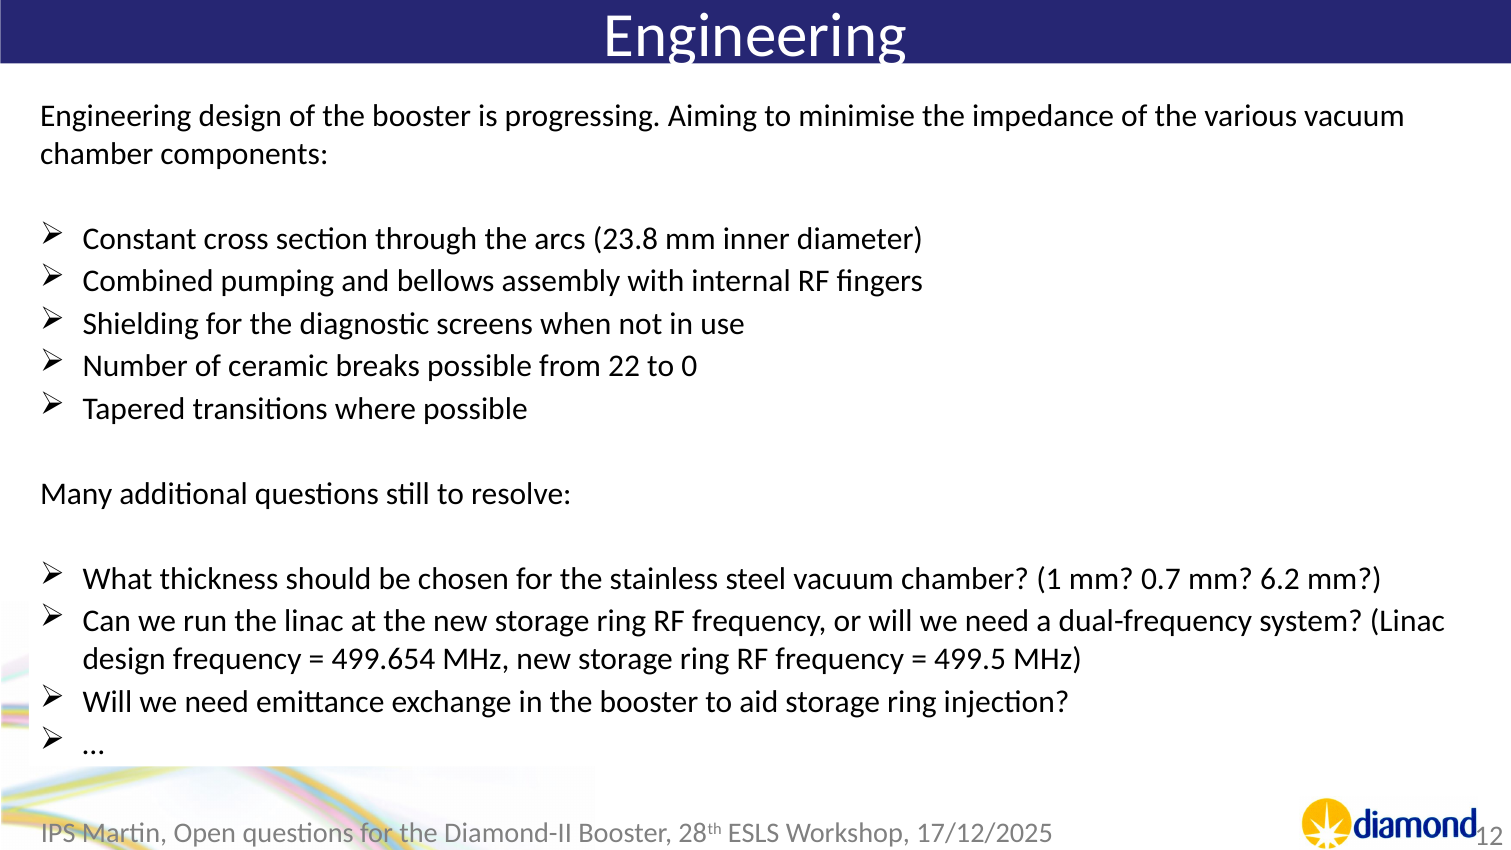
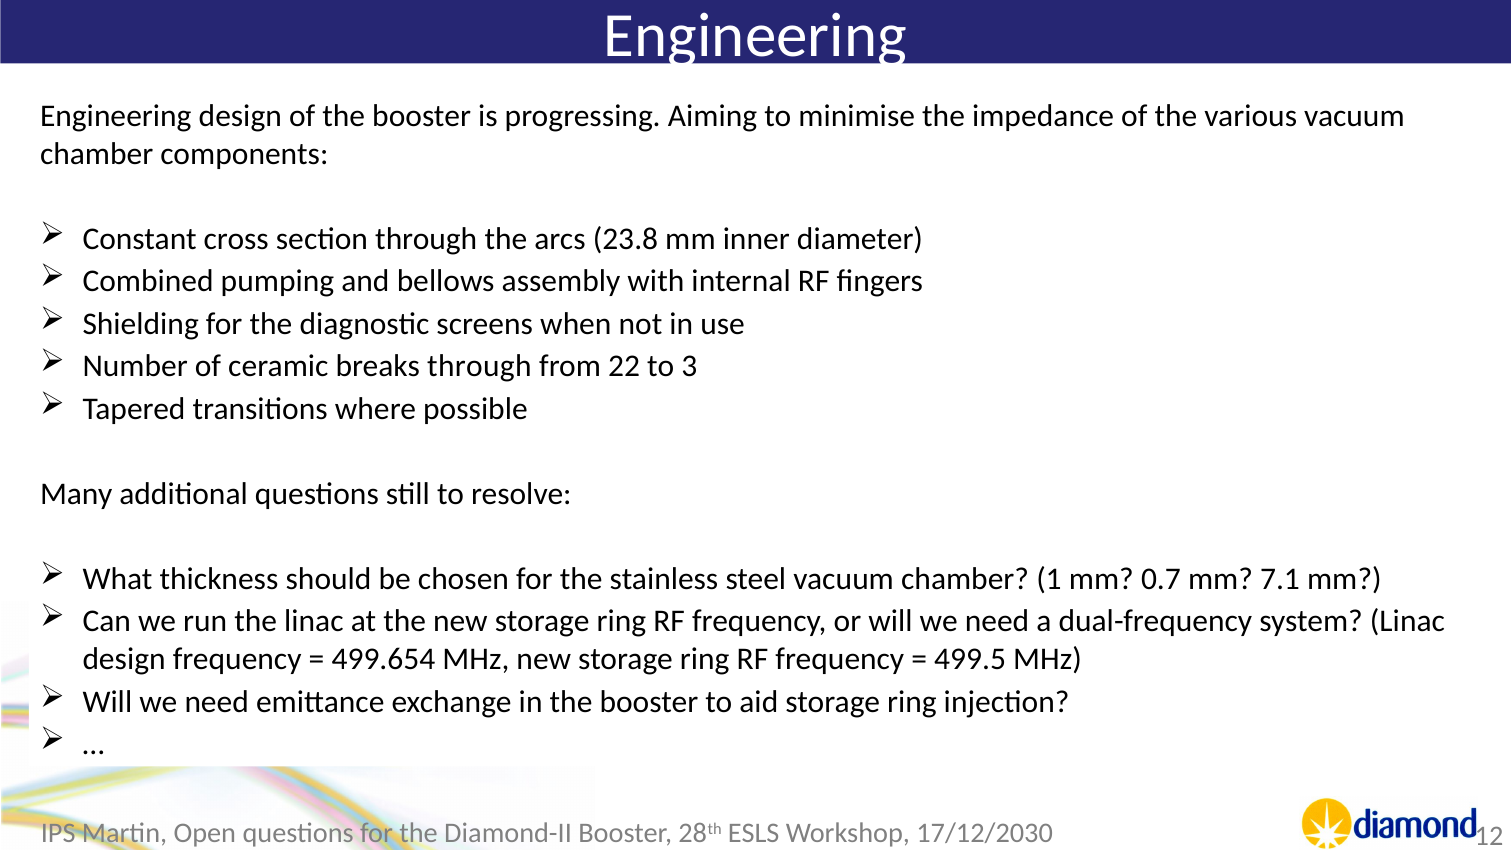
breaks possible: possible -> through (479, 366)
0: 0 -> 3 (689, 366)
6.2: 6.2 -> 7.1 (1280, 579)
17/12/2025: 17/12/2025 -> 17/12/2030 (985, 833)
